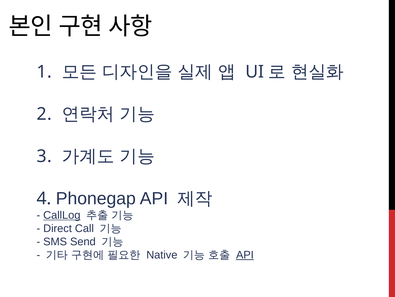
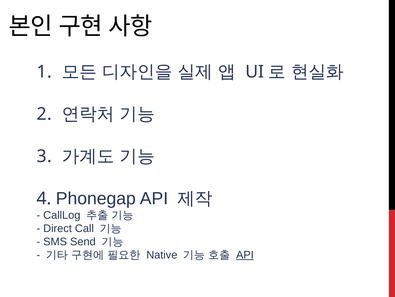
CallLog underline: present -> none (62, 215)
